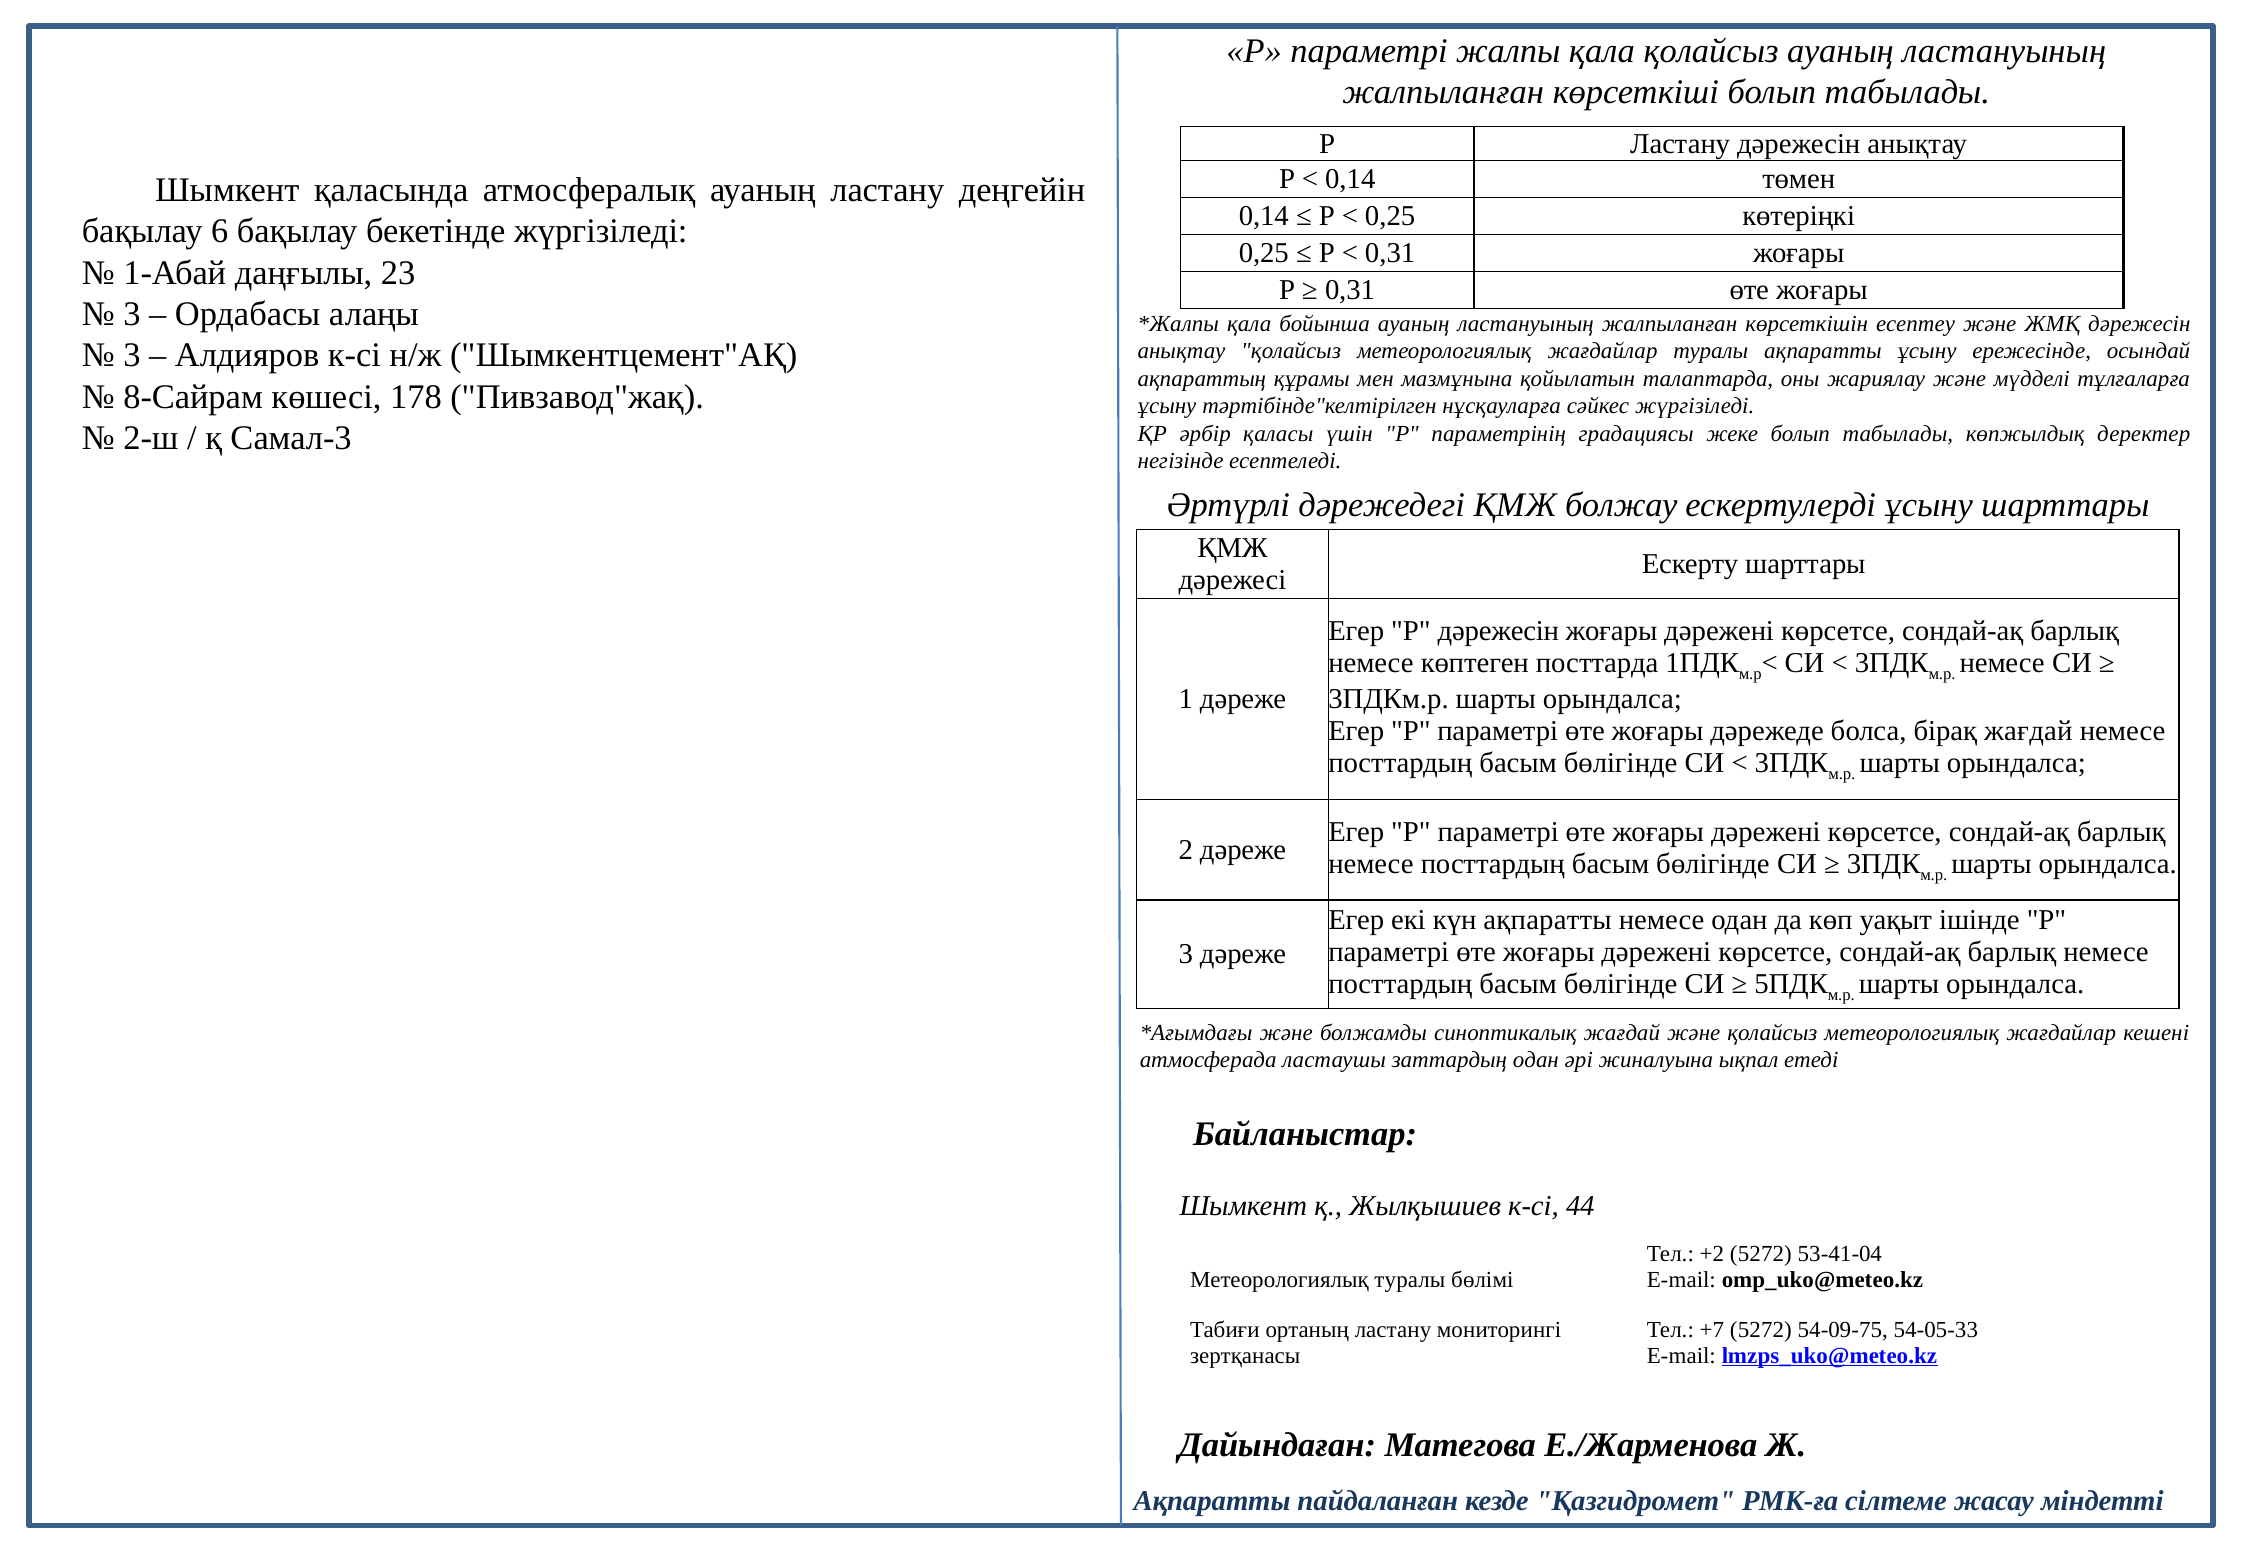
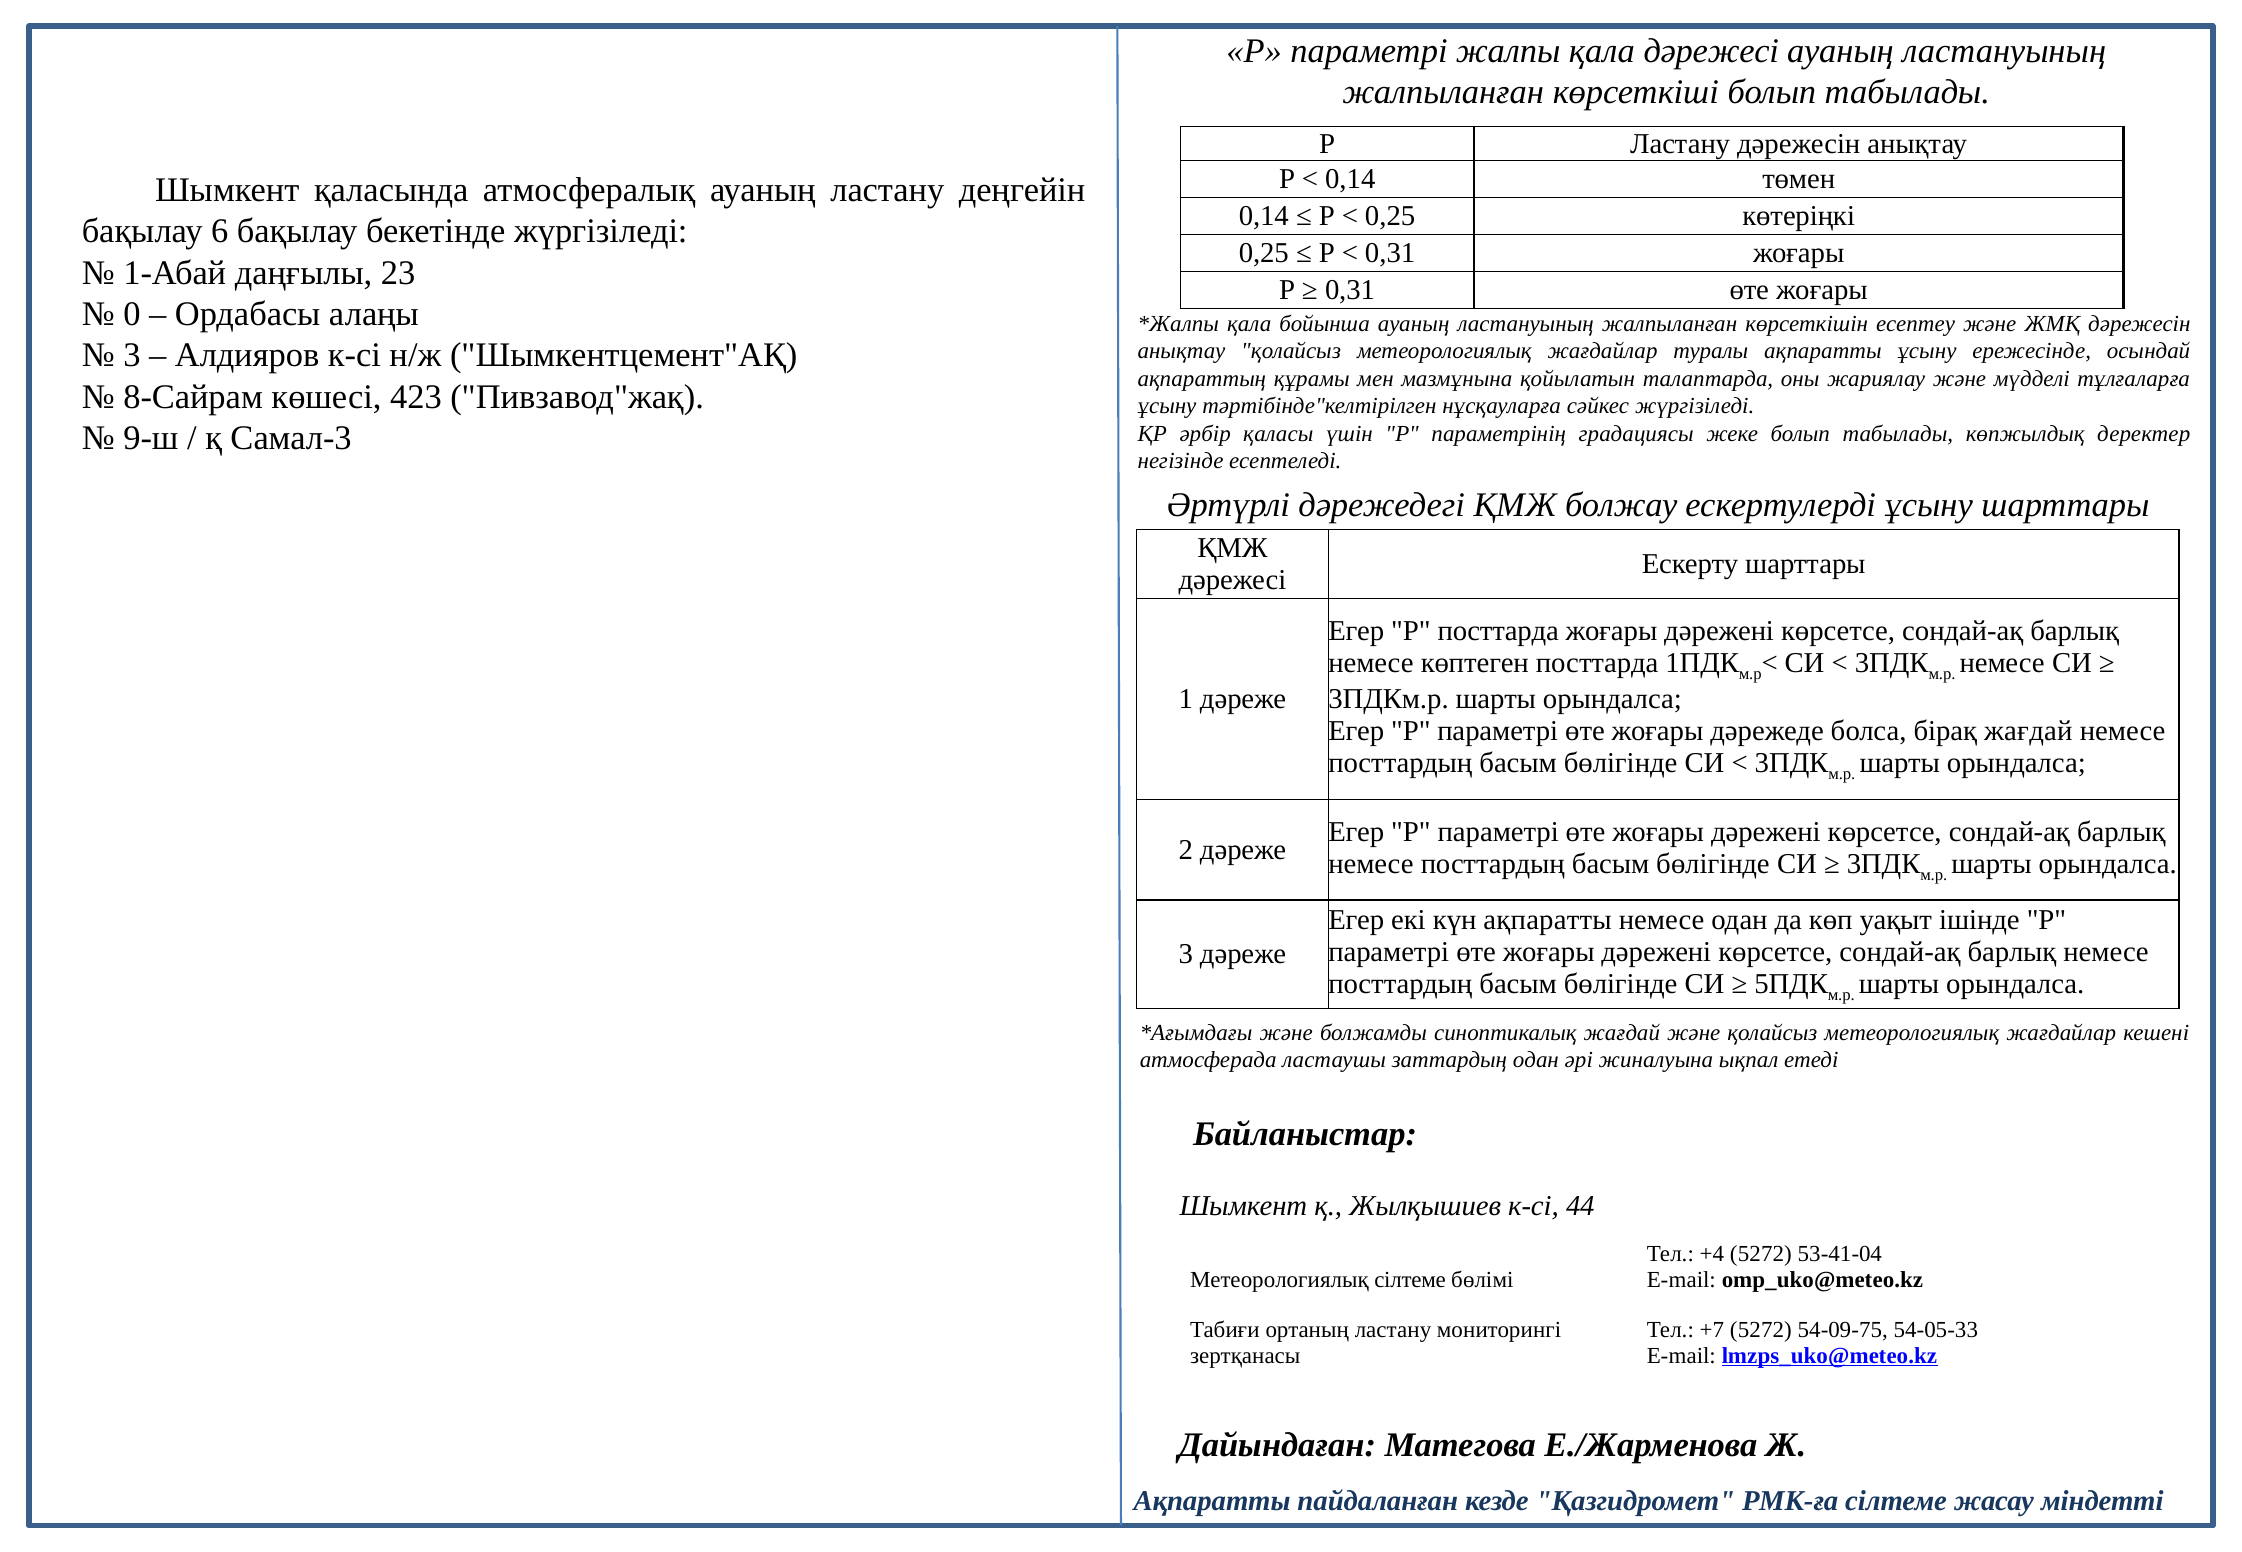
қала қолайсыз: қолайсыз -> дәрежесі (1711, 51)
3: 3 -> 0 (132, 314)
178: 178 -> 423 (416, 397)
2-ш: 2-ш -> 9-ш (151, 438)
Р дәрежесін: дәрежесін -> посттарда (1498, 631)
+2: +2 -> +4 (1712, 1254)
Метеорологиялық туралы: туралы -> сілтеме (1410, 1280)
